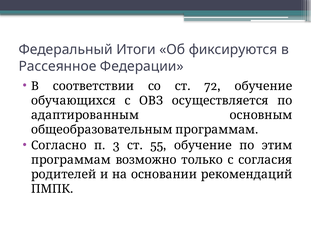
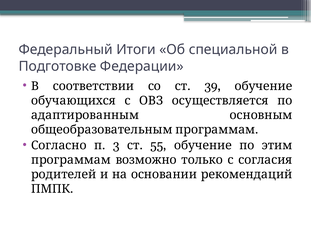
фиксируются: фиксируются -> специальной (233, 50)
Рассеянное: Рассеянное -> Подготовке (58, 66)
72: 72 -> 39 (213, 86)
